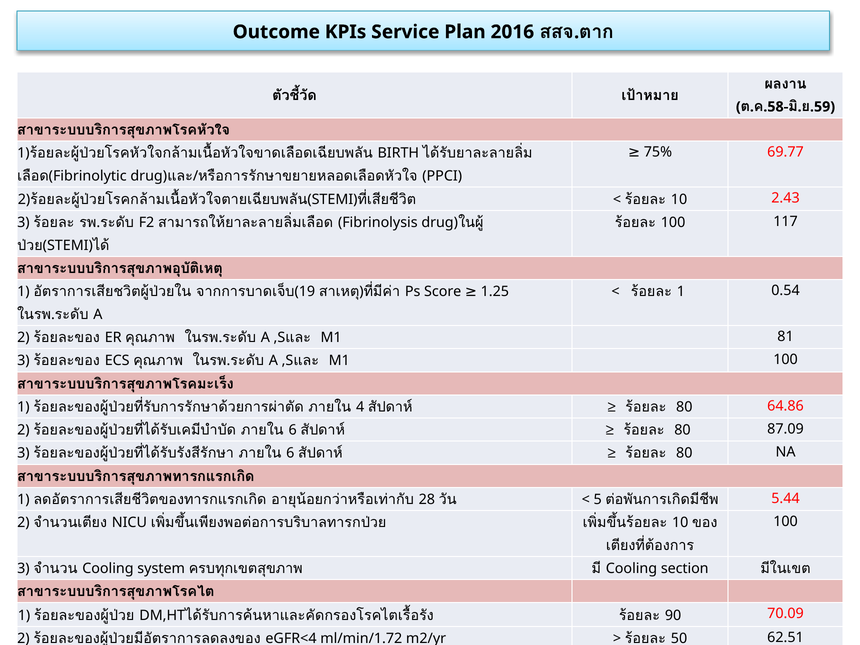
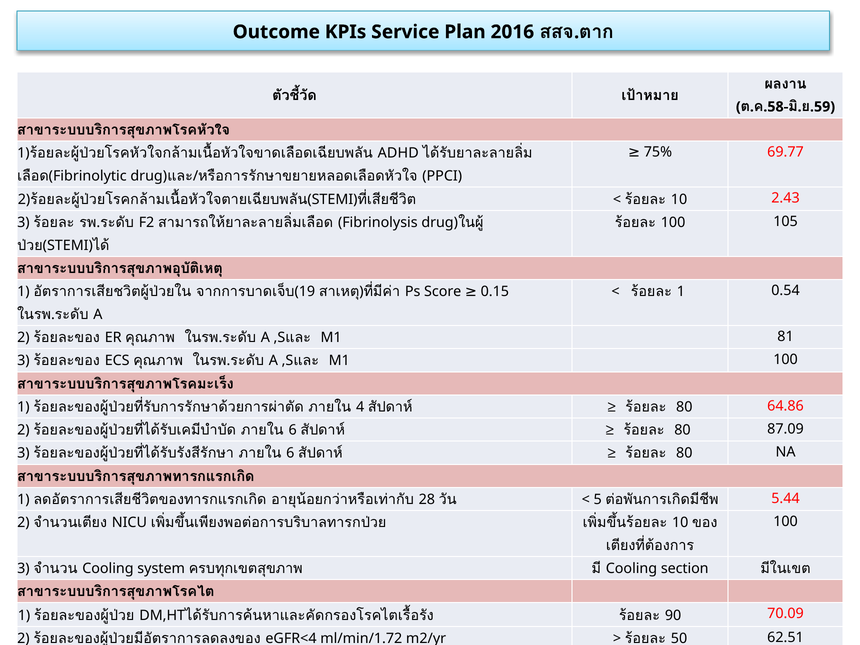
BIRTH: BIRTH -> ADHD (398, 153)
117: 117 -> 105 (786, 221)
1.25: 1.25 -> 0.15 (495, 292)
